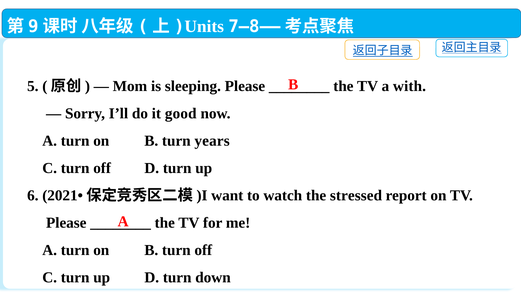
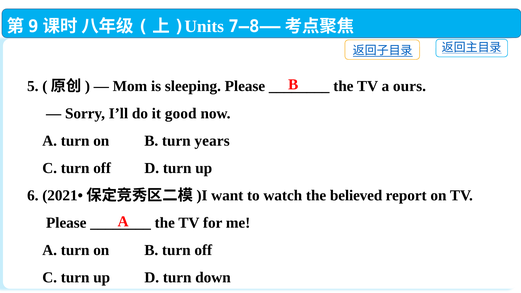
with: with -> ours (410, 86)
stressed: stressed -> believed (356, 196)
